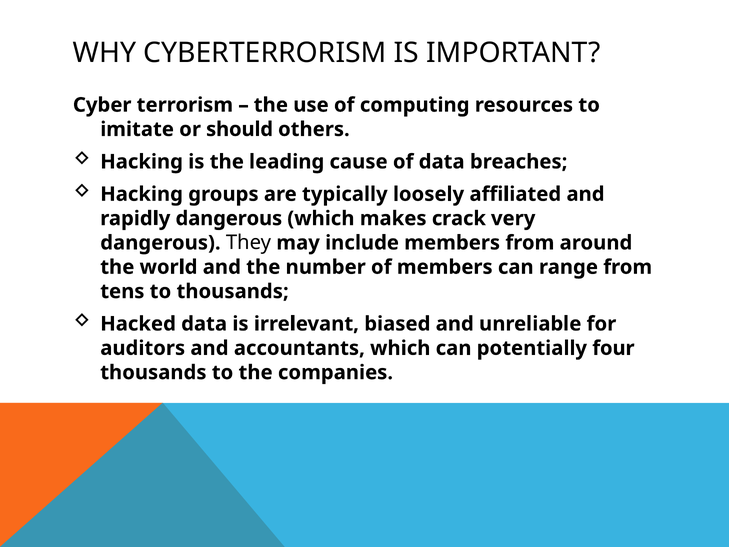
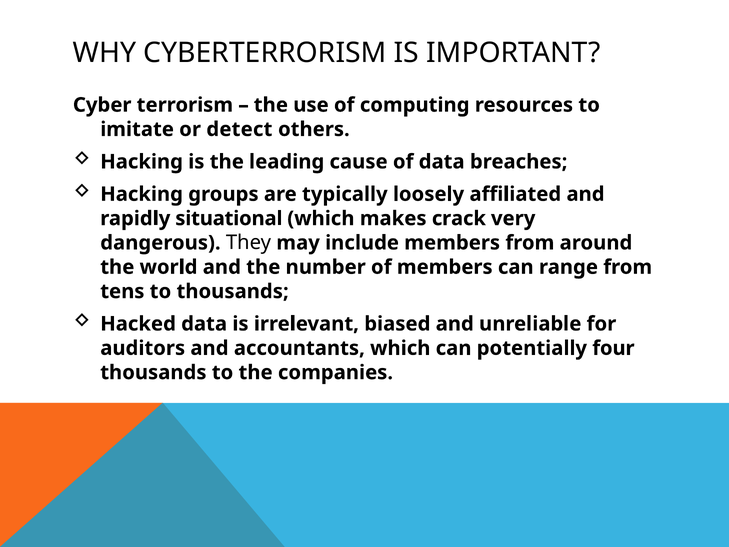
should: should -> detect (239, 129)
rapidly dangerous: dangerous -> situational (229, 218)
